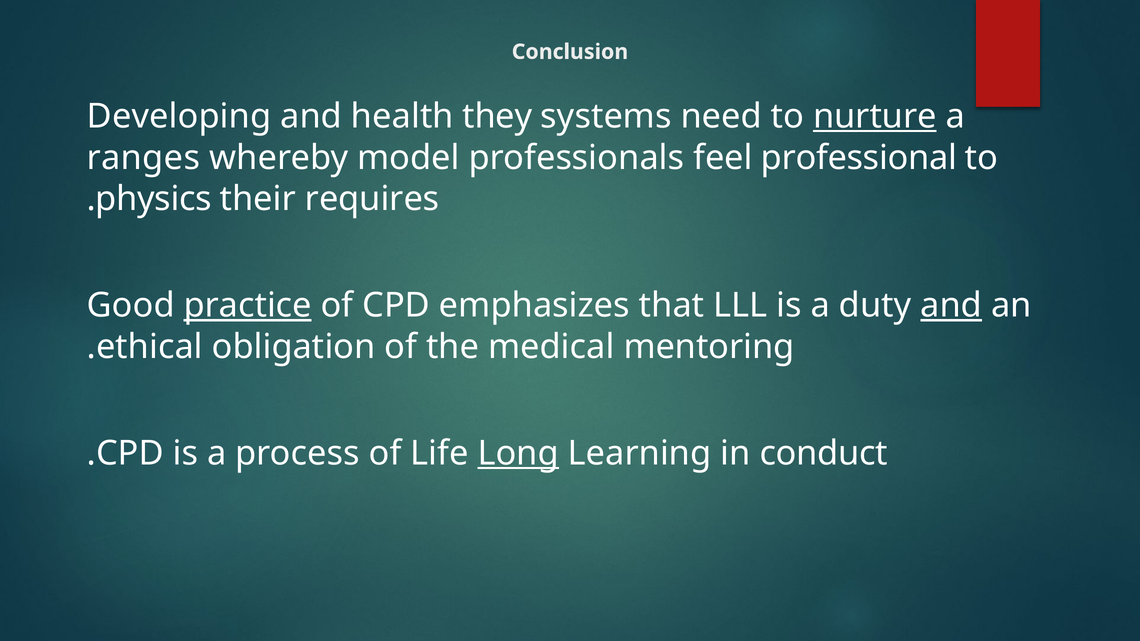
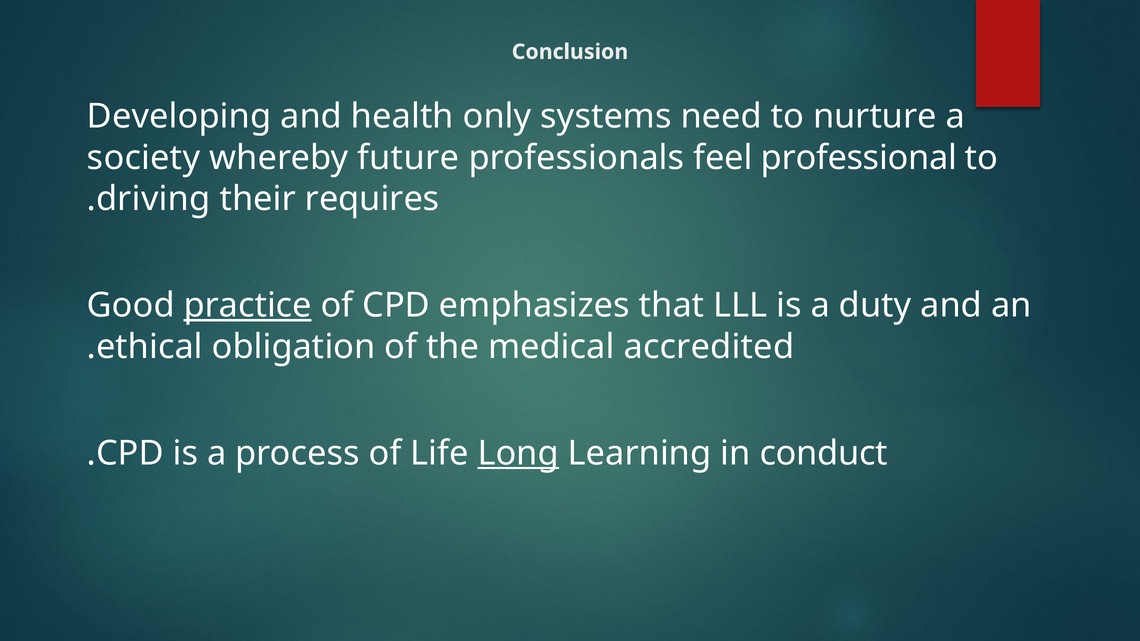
they: they -> only (497, 116)
nurture underline: present -> none (875, 116)
ranges: ranges -> society (144, 158)
model: model -> future (408, 158)
physics: physics -> driving (153, 199)
and underline: present -> none (951, 306)
mentoring: mentoring -> accredited (709, 347)
